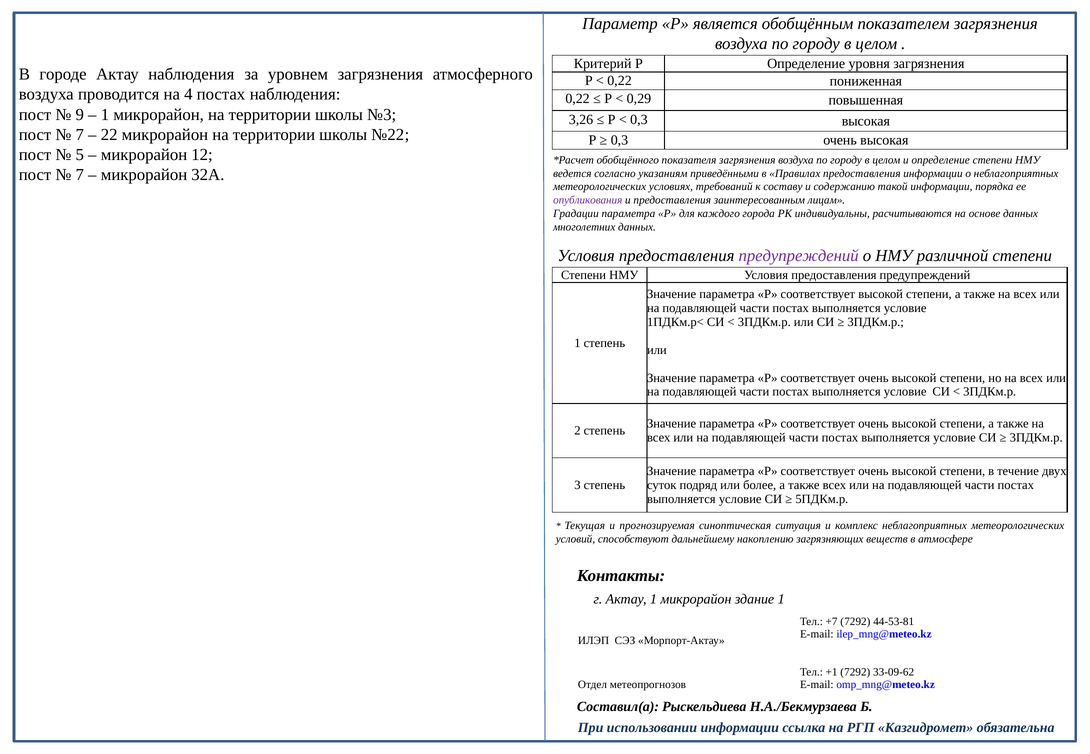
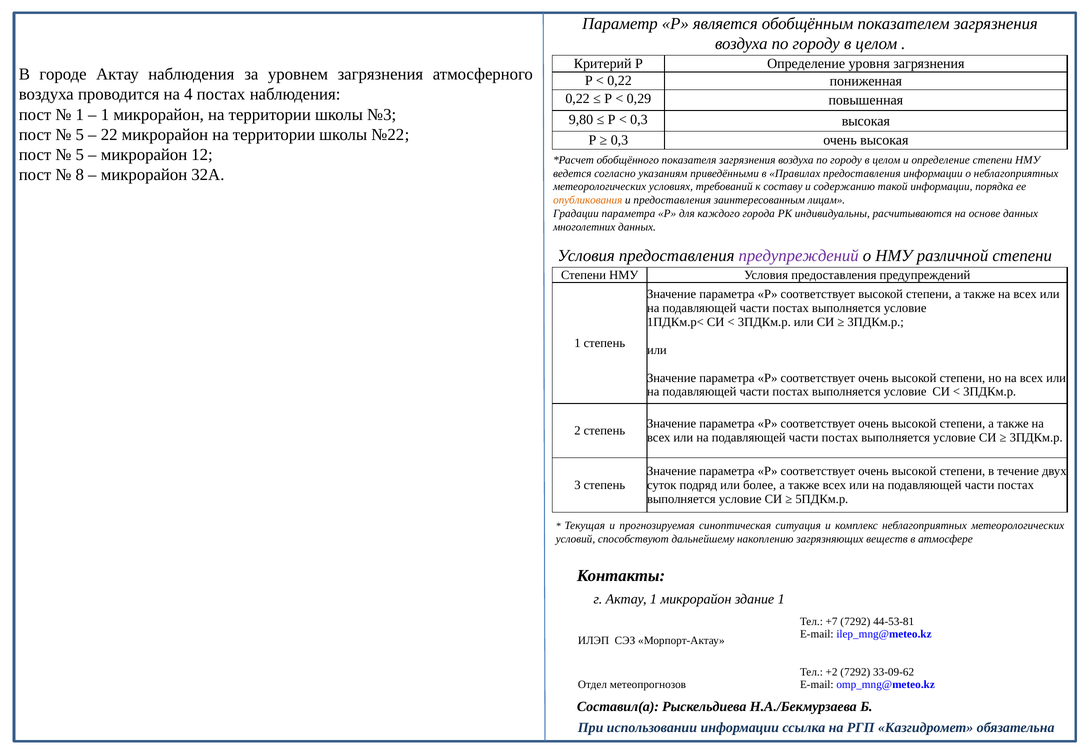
9: 9 -> 1 (80, 115)
3,26: 3,26 -> 9,80 (581, 119)
7: 7 -> 5 (80, 135)
7: 7 -> 8 (80, 175)
опубликования colour: purple -> orange (588, 200)
+1: +1 -> +2 (832, 673)
